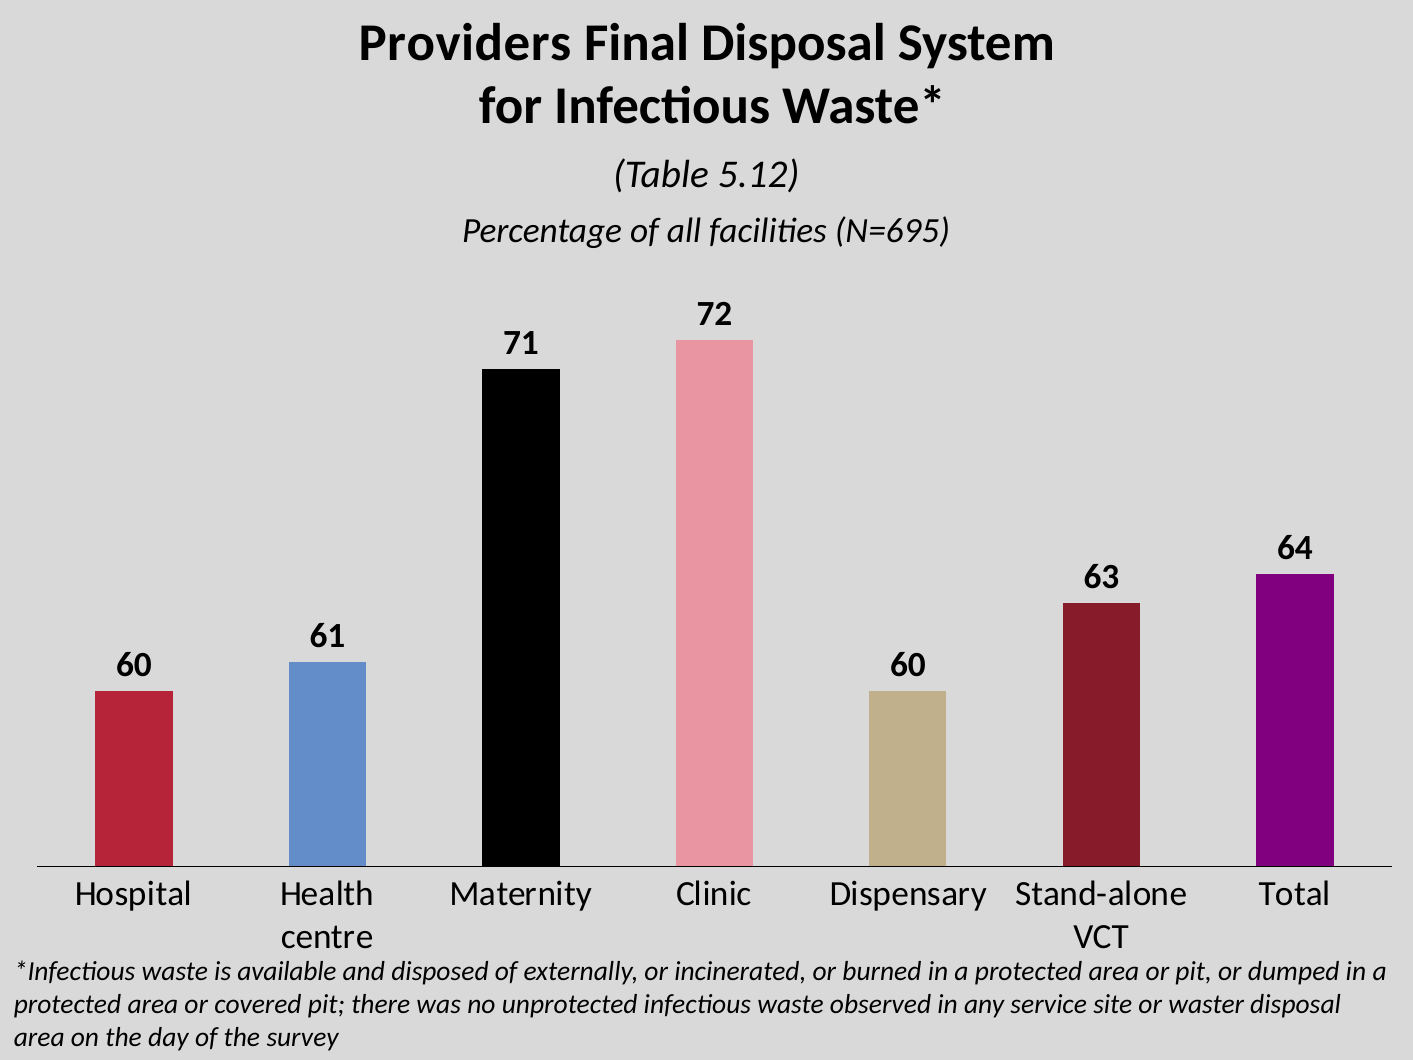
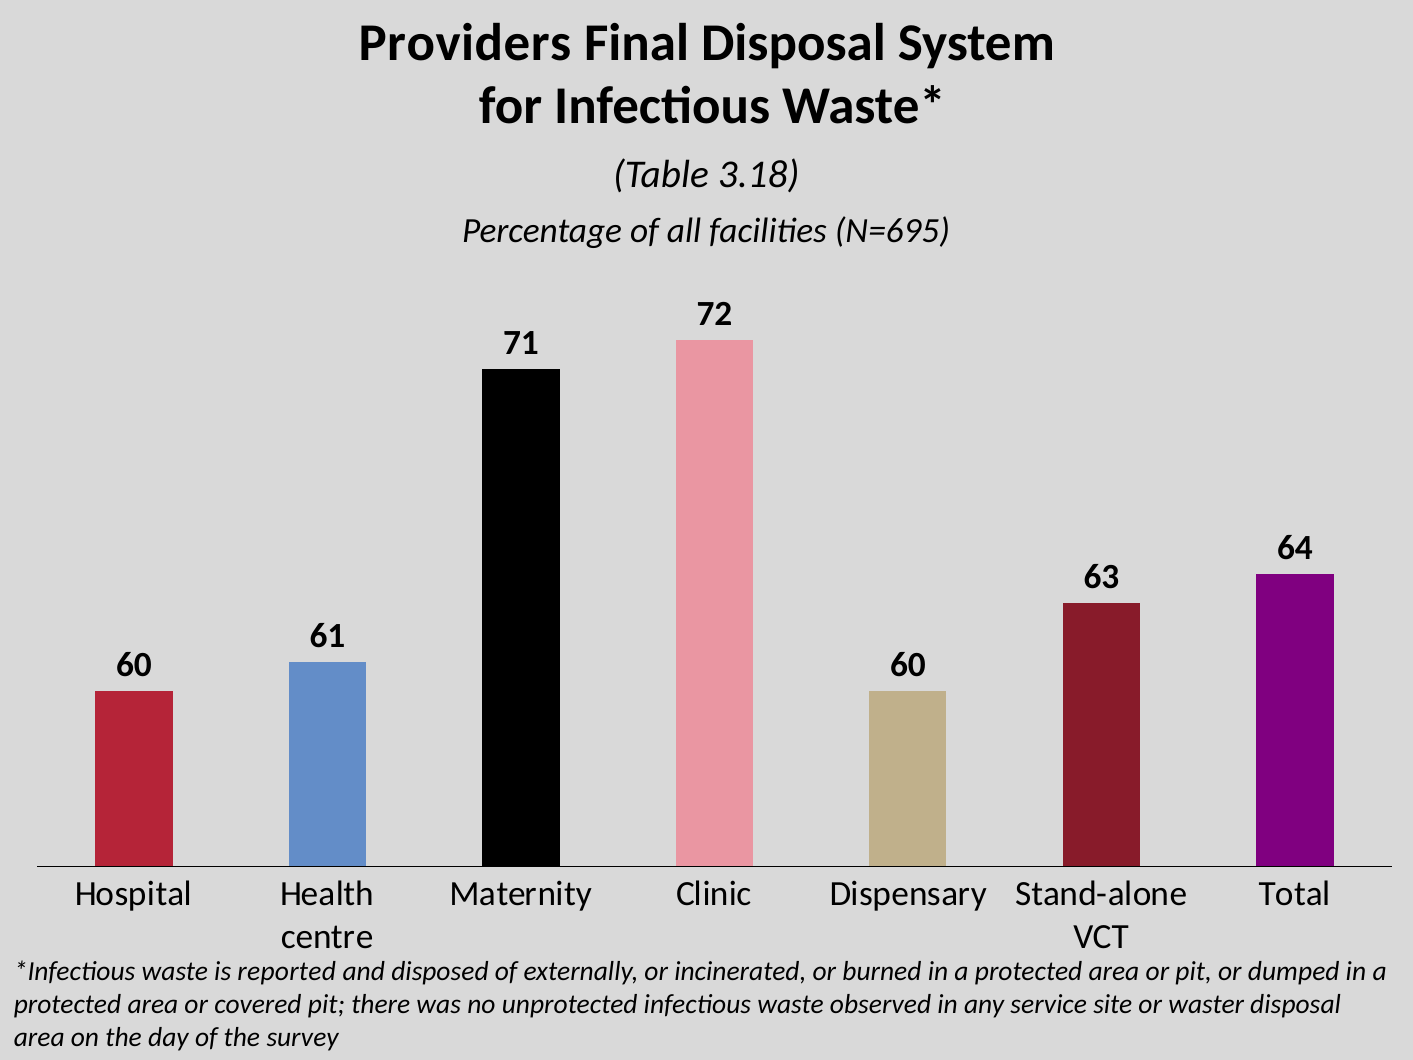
5.12: 5.12 -> 3.18 (759, 175)
available: available -> reported (287, 971)
